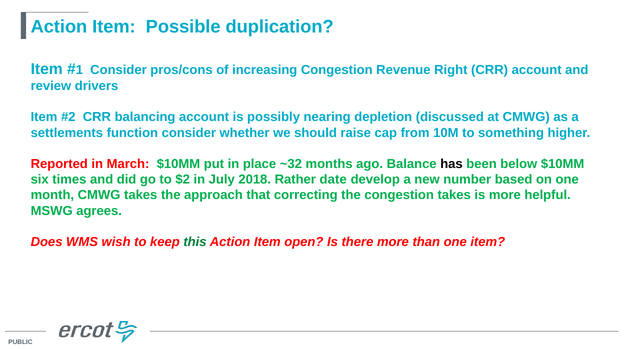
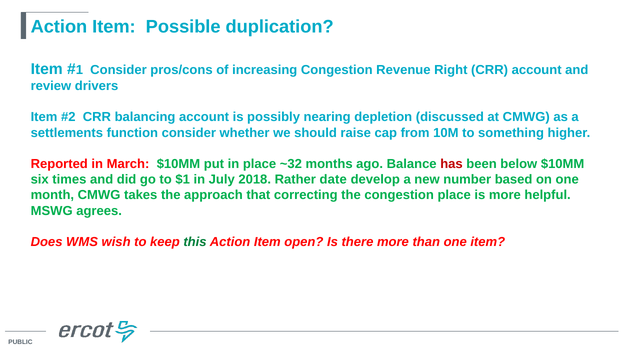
has colour: black -> red (451, 164)
$2: $2 -> $1 (183, 180)
congestion takes: takes -> place (454, 195)
